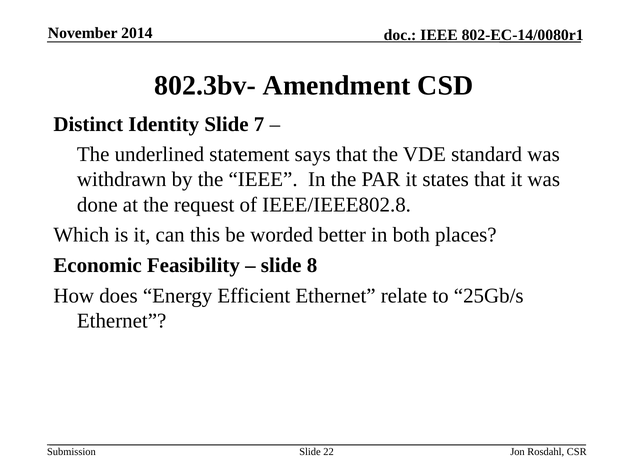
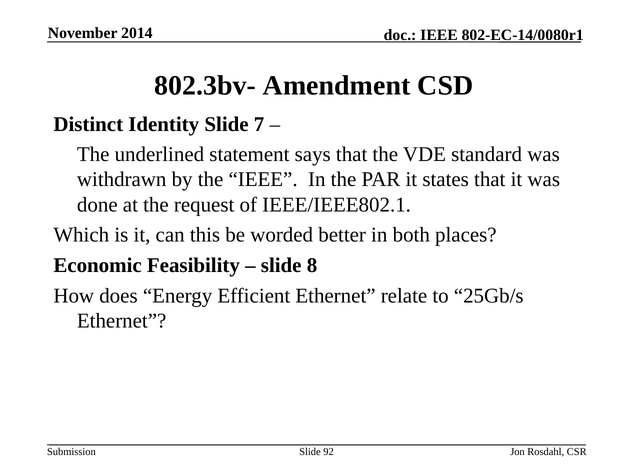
IEEE/IEEE802.8: IEEE/IEEE802.8 -> IEEE/IEEE802.1 (337, 205)
22: 22 -> 92 (329, 452)
